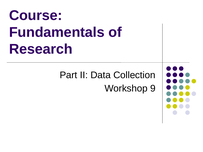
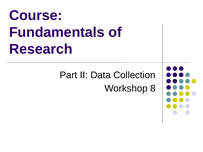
9: 9 -> 8 (153, 89)
